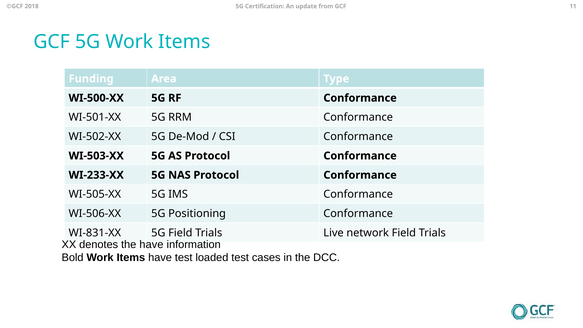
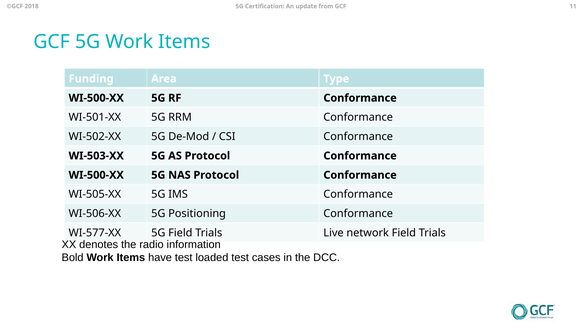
WI-233-XX: WI-233-XX -> WI-500-XX (96, 175)
WI-831-XX: WI-831-XX -> WI-577-XX (95, 233)
the have: have -> radio (151, 244)
